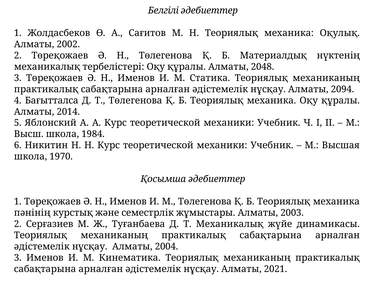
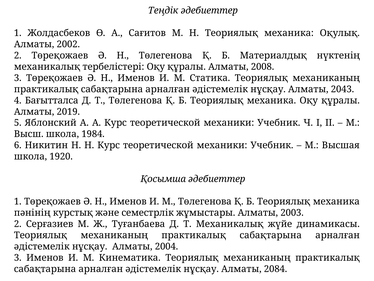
Белгілі: Белгілі -> Теңдік (163, 10)
2048: 2048 -> 2008 (263, 67)
2094: 2094 -> 2043 (342, 89)
2014: 2014 -> 2019 (68, 111)
1970: 1970 -> 1920 (61, 156)
2021: 2021 -> 2084 (276, 269)
